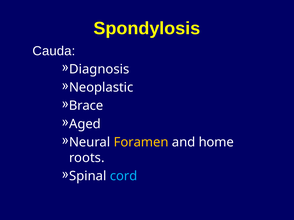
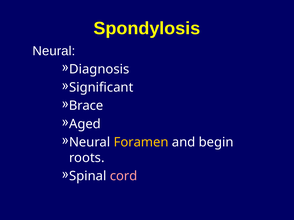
Cauda: Cauda -> Neural (54, 51)
Neoplastic: Neoplastic -> Significant (101, 88)
home: home -> begin (216, 143)
cord colour: light blue -> pink (124, 176)
